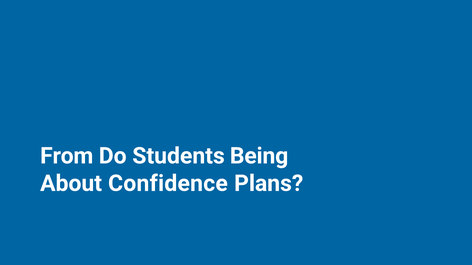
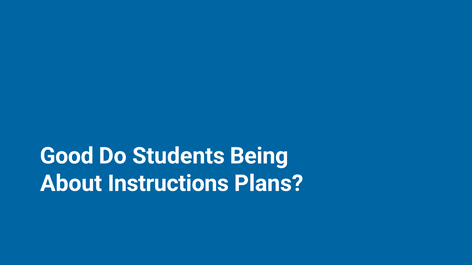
From: From -> Good (67, 156)
Confidence: Confidence -> Instructions (168, 184)
